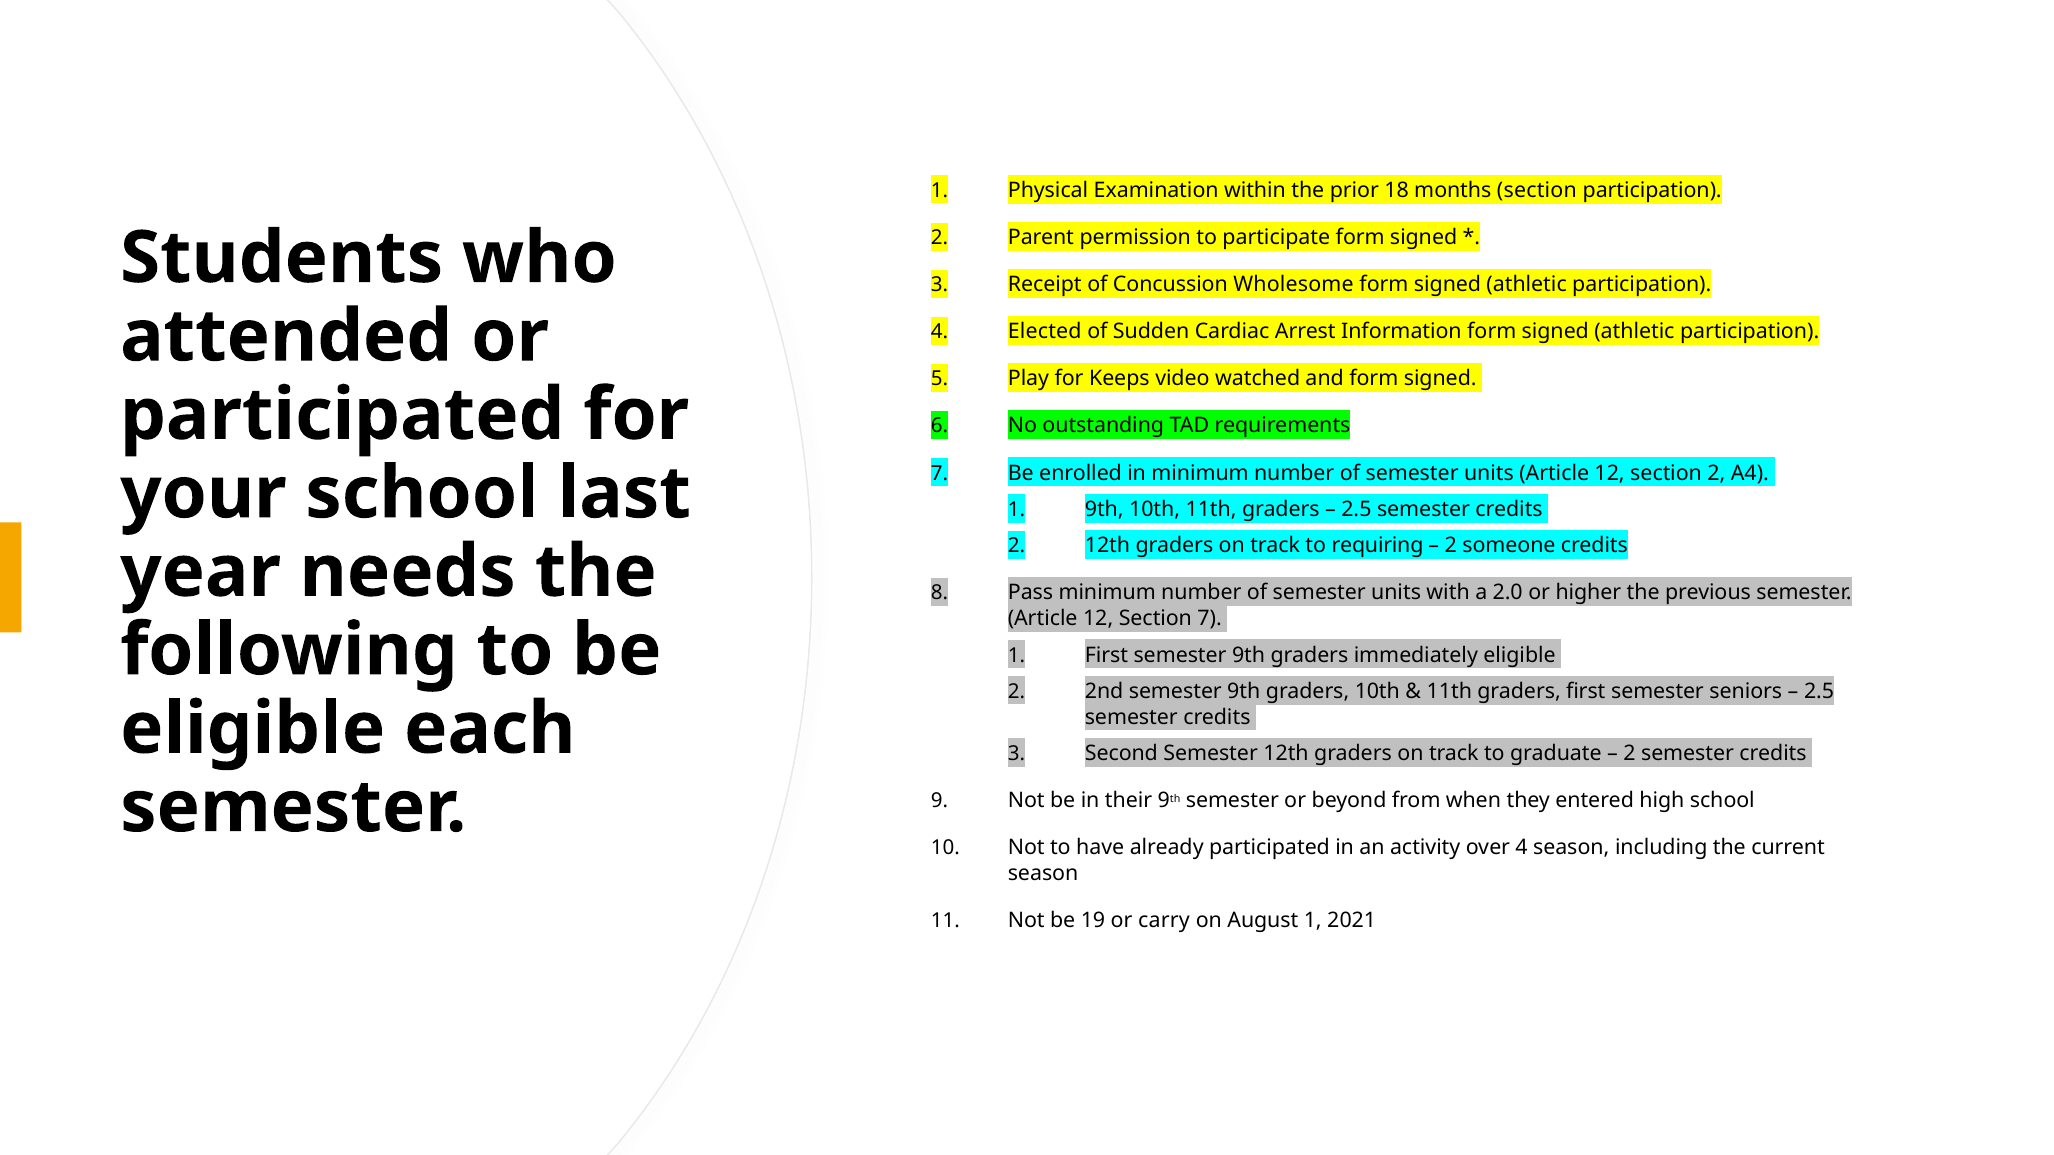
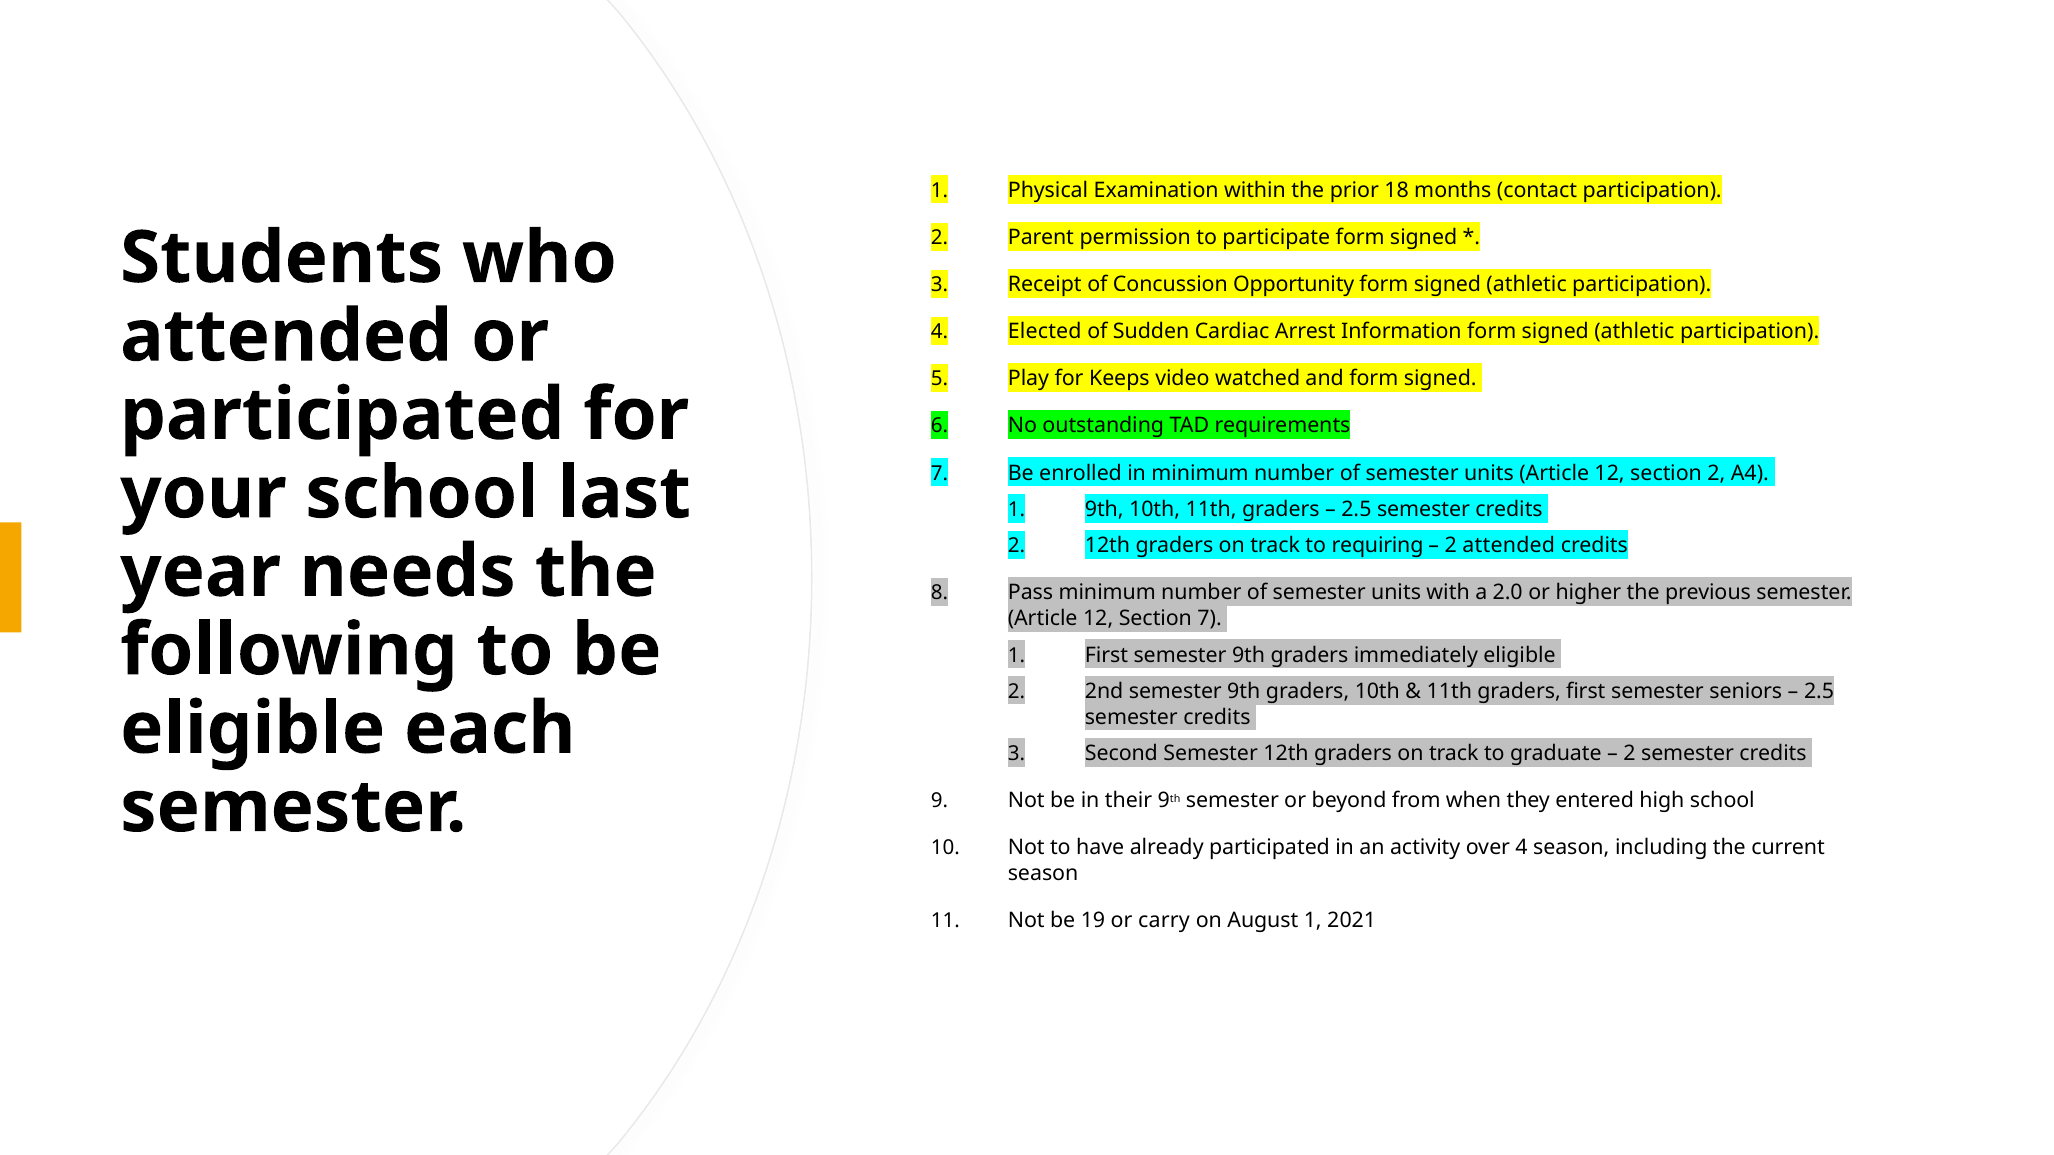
months section: section -> contact (1537, 190)
Wholesome: Wholesome -> Opportunity (1294, 285)
2 someone: someone -> attended (1509, 546)
